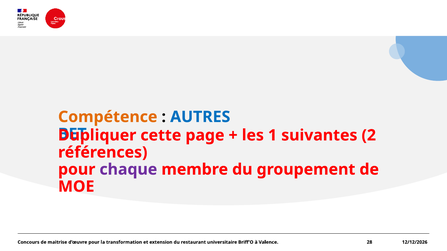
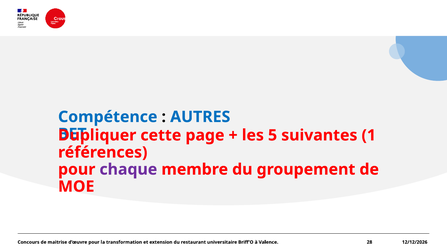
Compétence colour: orange -> blue (108, 117)
1: 1 -> 5 (273, 136)
2: 2 -> 1 (369, 136)
